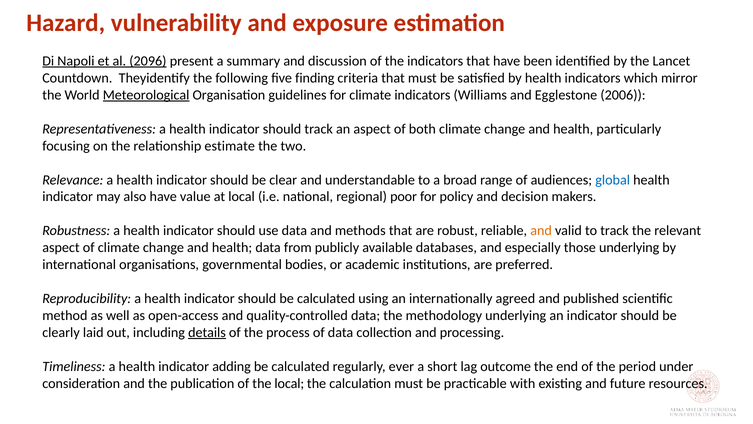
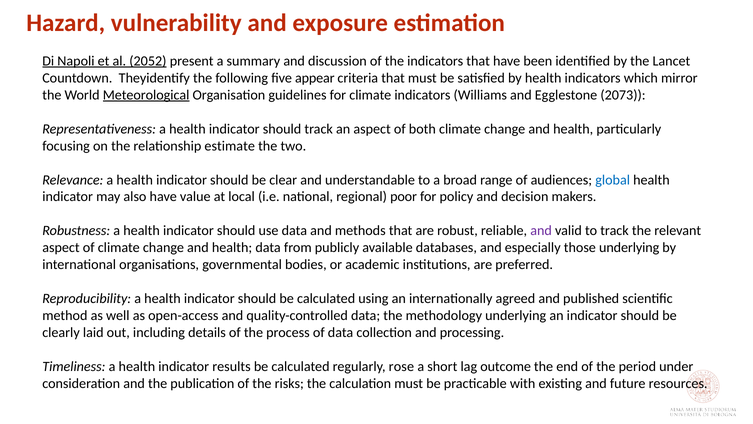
2096: 2096 -> 2052 (148, 61)
finding: finding -> appear (315, 78)
2006: 2006 -> 2073 (623, 95)
and colour: orange -> purple (541, 230)
details underline: present -> none (207, 332)
adding: adding -> results (231, 366)
ever: ever -> rose (401, 366)
the local: local -> risks (289, 383)
